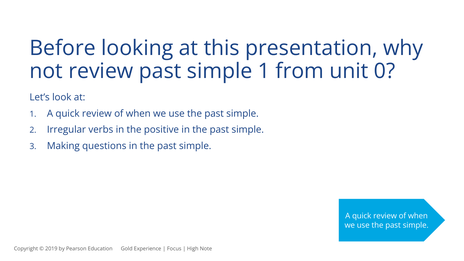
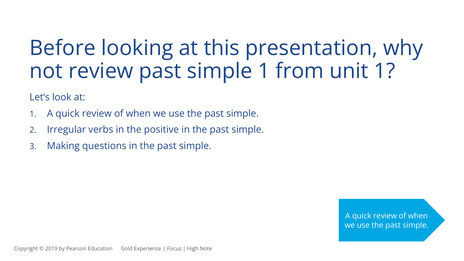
unit 0: 0 -> 1 (385, 71)
